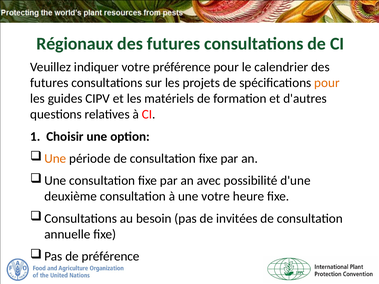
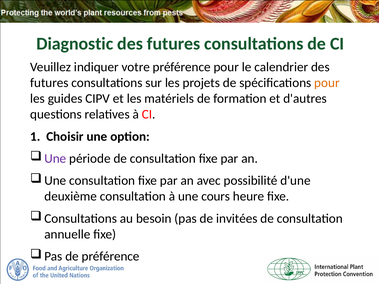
Régionaux: Régionaux -> Diagnostic (75, 44)
Une colour: orange -> purple (55, 159)
une votre: votre -> cours (216, 197)
